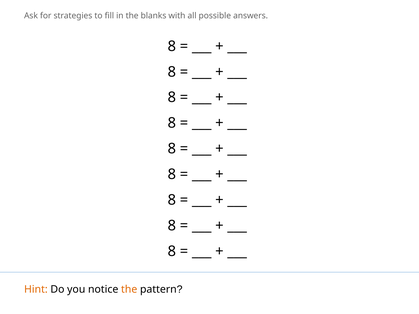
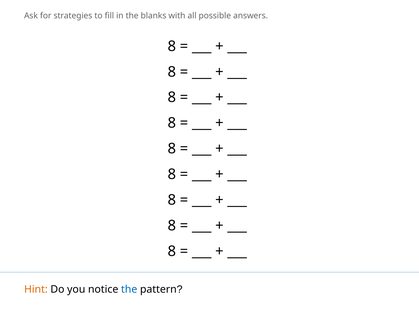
the colour: orange -> blue (129, 290)
